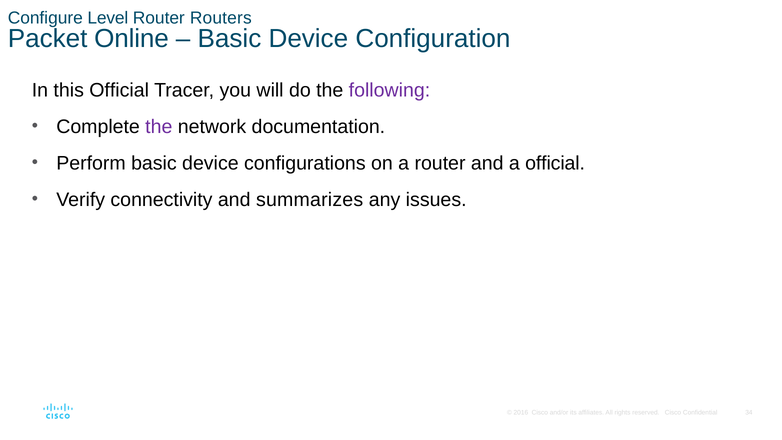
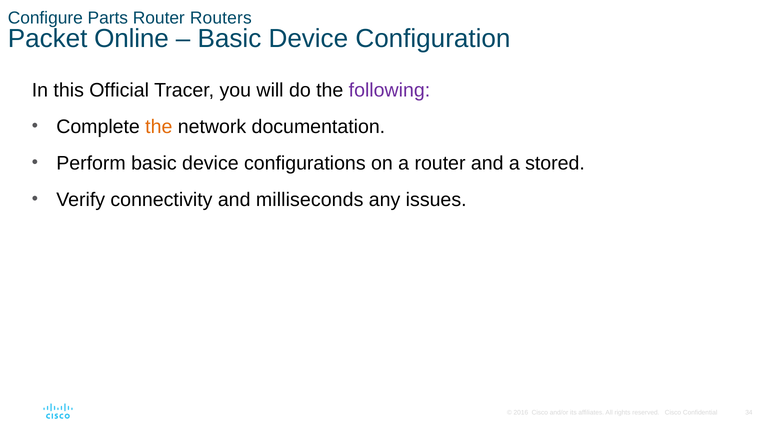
Level: Level -> Parts (108, 18)
the colour: purple -> orange (159, 127)
a official: official -> stored (555, 163)
summarizes: summarizes -> milliseconds (310, 200)
